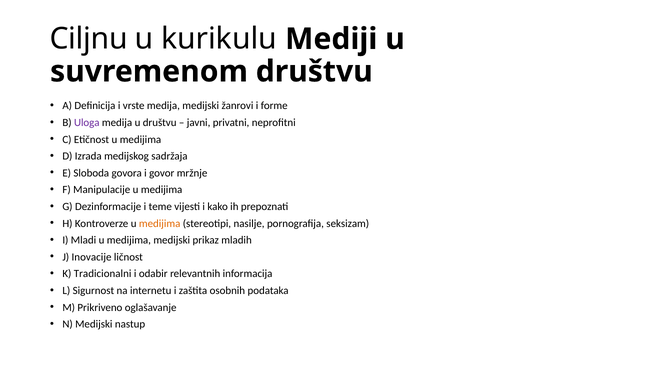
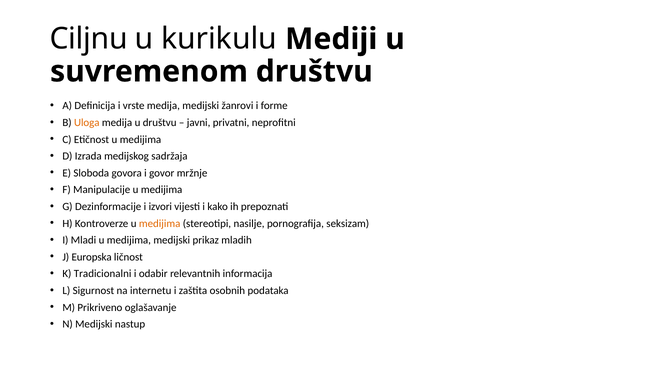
Uloga colour: purple -> orange (87, 123)
teme: teme -> izvori (160, 206)
Inovacije: Inovacije -> Europska (92, 257)
